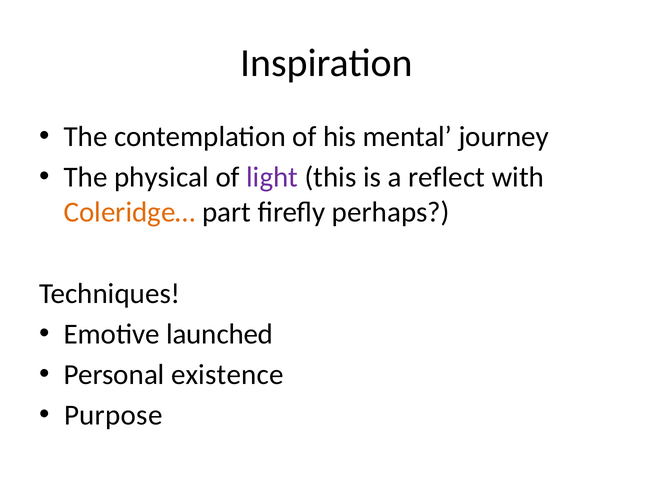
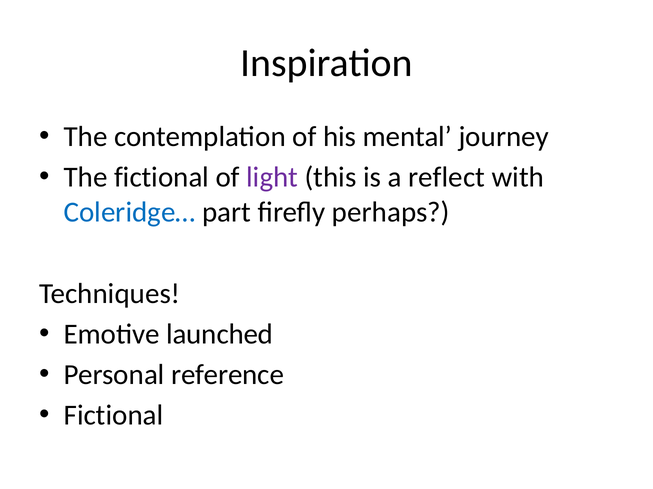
The physical: physical -> fictional (162, 178)
Coleridge… colour: orange -> blue (130, 213)
existence: existence -> reference (228, 375)
Purpose: Purpose -> Fictional (114, 416)
